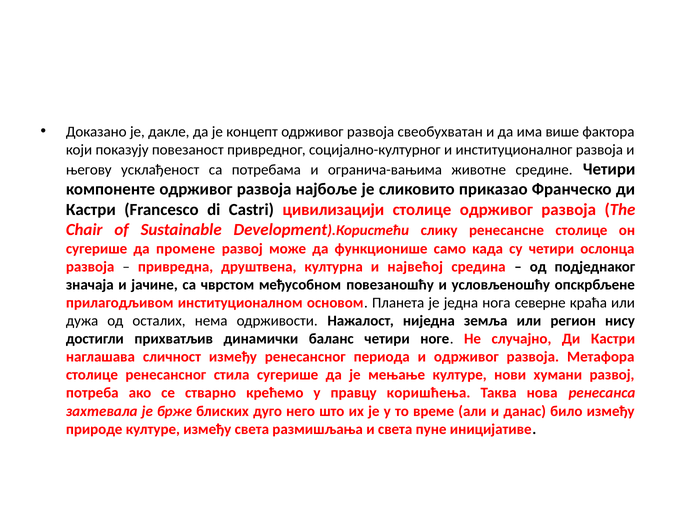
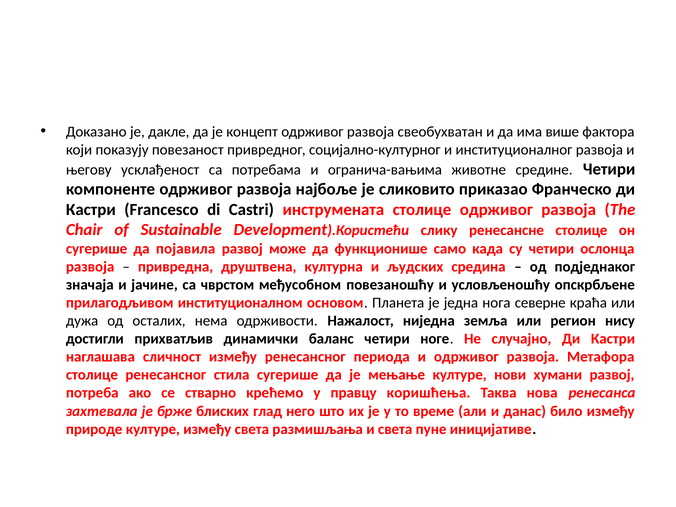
цивилизацији: цивилизацији -> инструмената (333, 210)
промене: промене -> појавила (186, 249)
највећој: највећој -> људских (415, 267)
дуго: дуго -> глад (268, 411)
